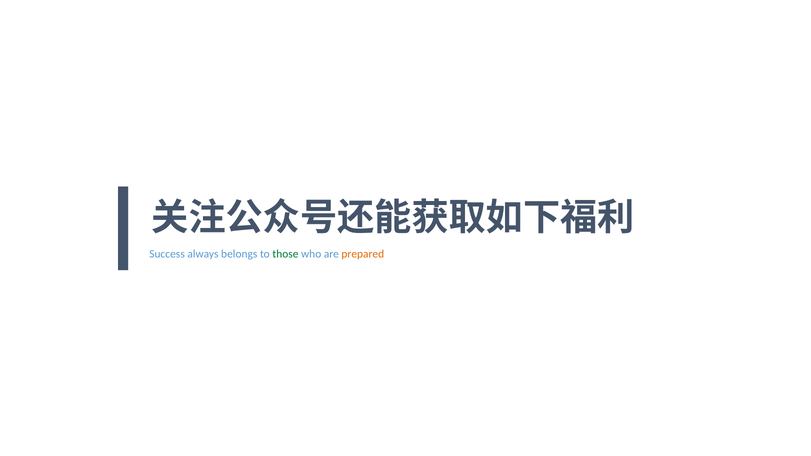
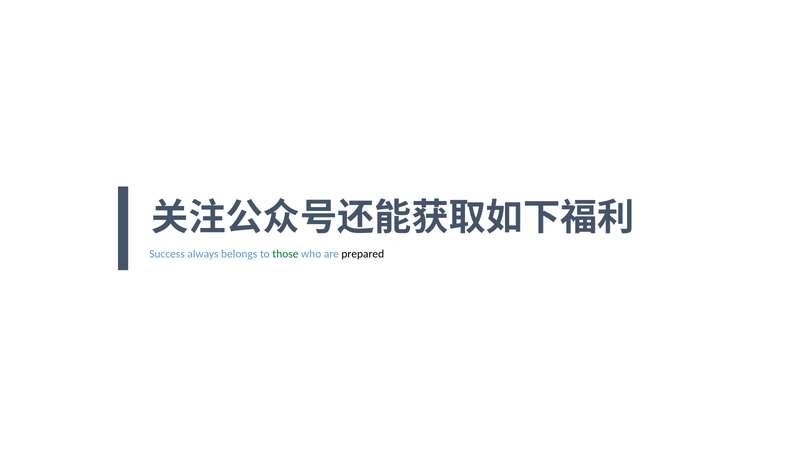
prepared colour: orange -> black (363, 254)
